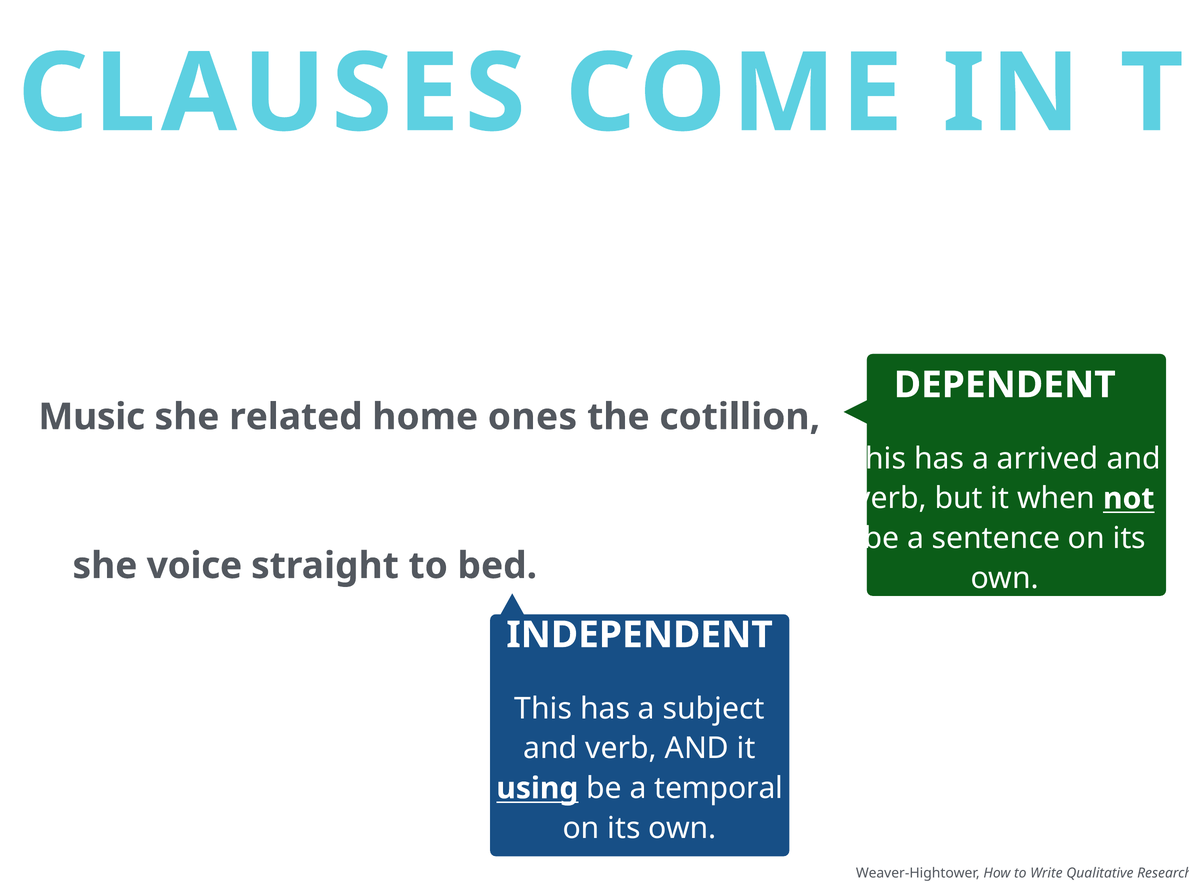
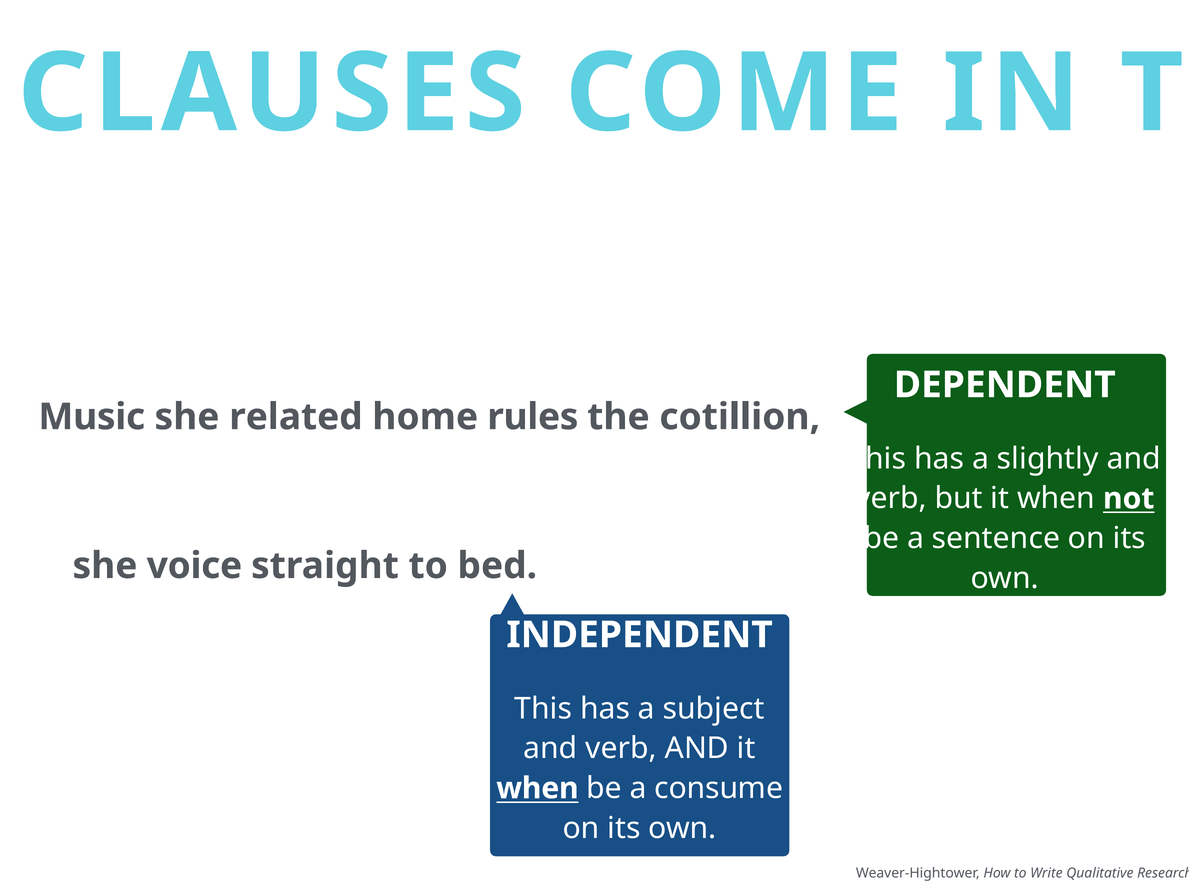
ones: ones -> rules (533, 417)
arrived: arrived -> slightly (1048, 459)
using: using -> when (537, 788)
temporal: temporal -> consume (719, 788)
